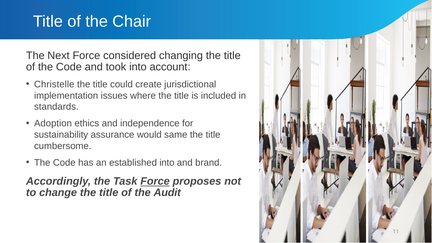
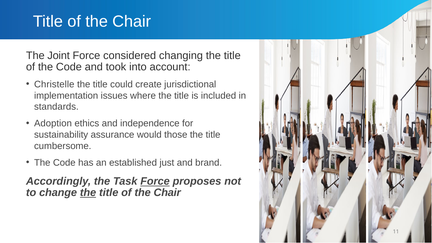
Next: Next -> Joint (59, 56)
same: same -> those (176, 135)
established into: into -> just (167, 163)
the underline: none -> present (88, 193)
Audit: Audit -> Chair (167, 193)
